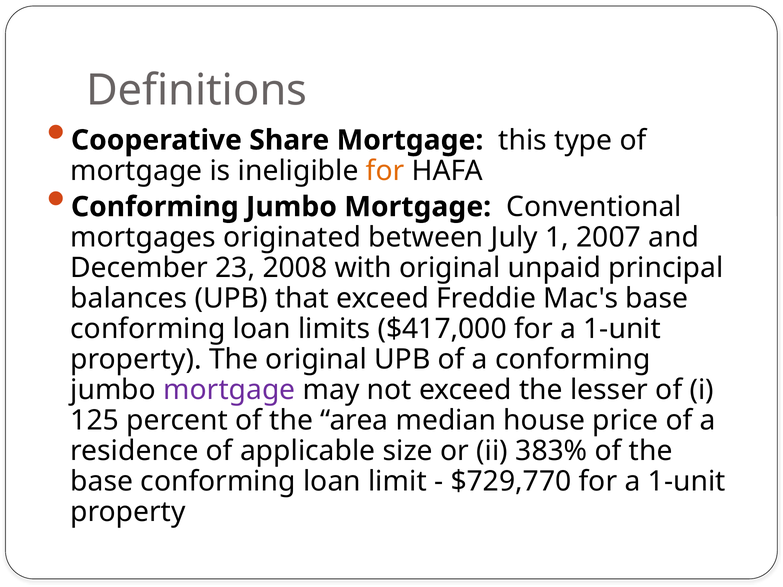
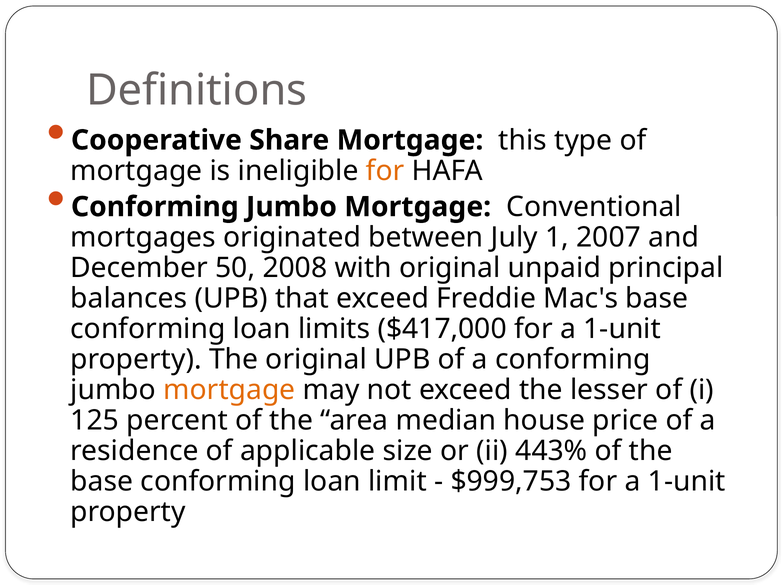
23: 23 -> 50 (235, 268)
mortgage colour: purple -> orange (229, 390)
383%: 383% -> 443% (551, 451)
$729,770: $729,770 -> $999,753 (511, 482)
